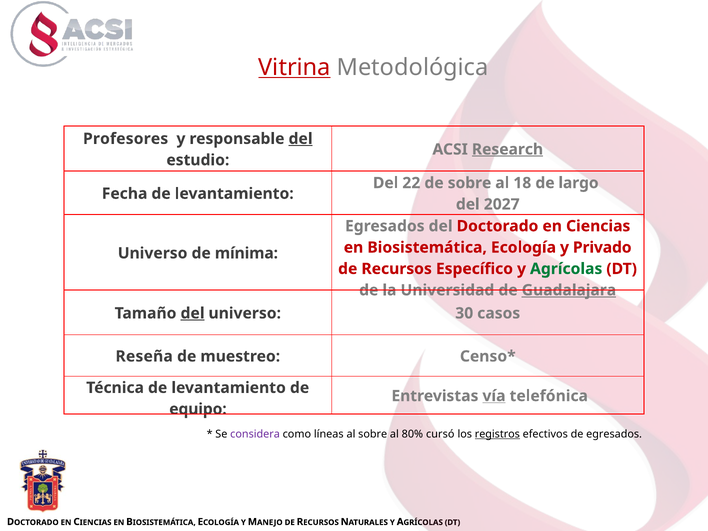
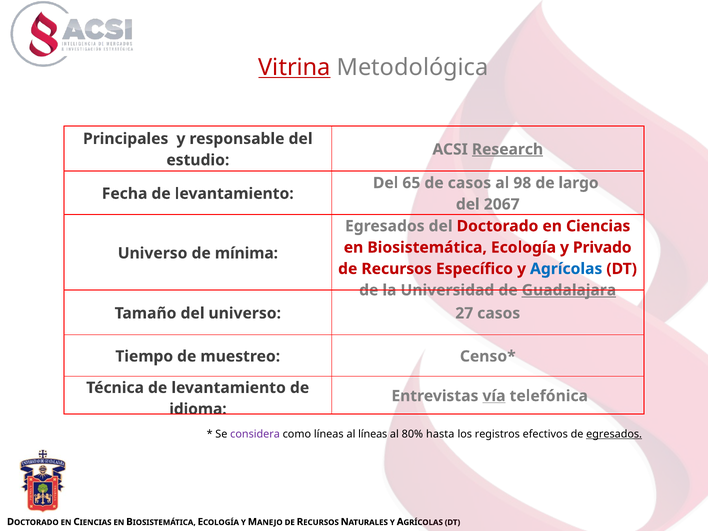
Profesores: Profesores -> Principales (126, 139)
del underline: present -> none (300, 139)
22: 22 -> 65 (411, 183)
de sobre: sobre -> casos (469, 183)
18: 18 -> 98 (522, 183)
2027: 2027 -> 2067 (502, 204)
Agrícolas colour: green -> blue (566, 269)
del underline: present -> none (192, 313)
30: 30 -> 27 (464, 313)
Reseña: Reseña -> Tiempo (144, 356)
equipo: equipo -> idioma (198, 409)
al sobre: sobre -> líneas (373, 434)
cursó: cursó -> hasta (440, 434)
registros underline: present -> none (497, 434)
egresados underline: none -> present (614, 434)
